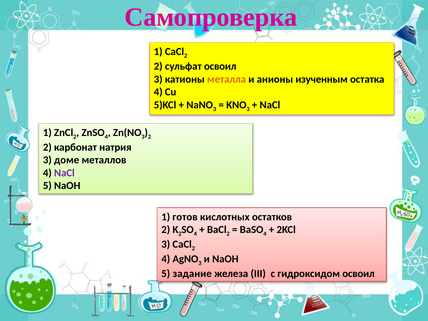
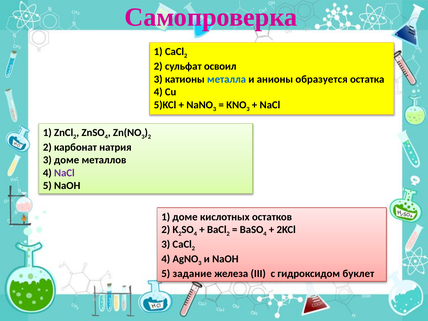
металла colour: orange -> blue (227, 79)
изученным: изученным -> образуется (322, 79)
1 готов: готов -> доме (185, 217)
гидроксидом освоил: освоил -> буклет (358, 274)
